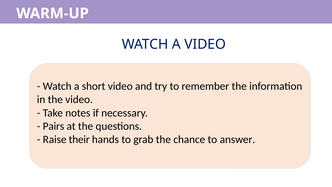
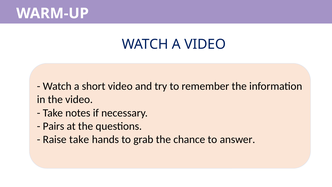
Raise their: their -> take (79, 139)
